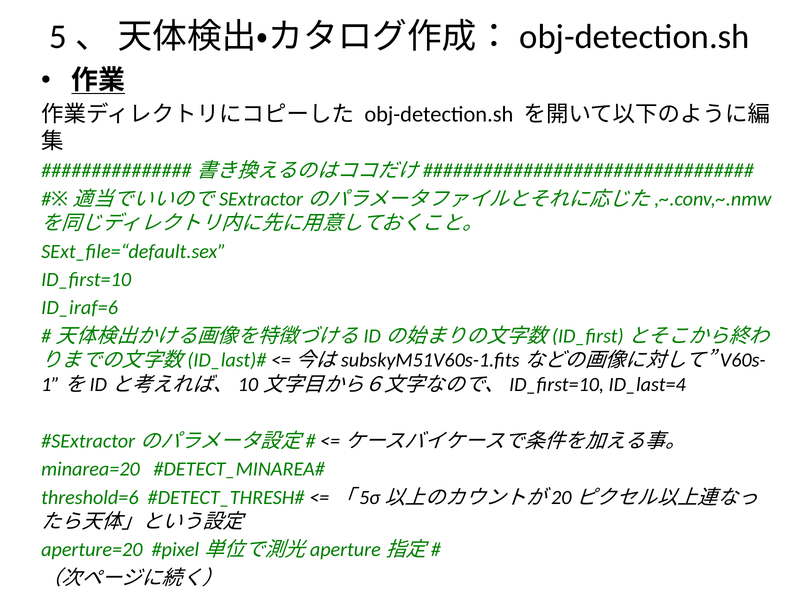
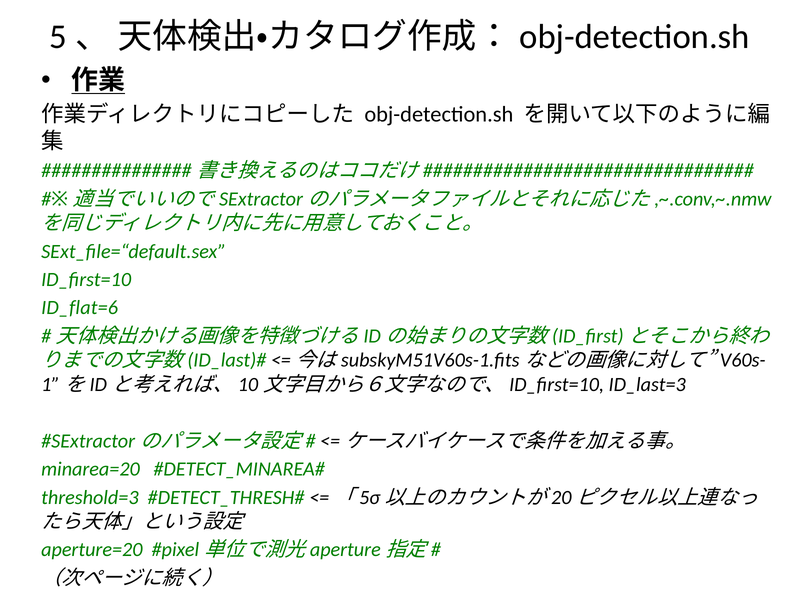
ID_iraf=6: ID_iraf=6 -> ID_flat=6 (80, 308)
ID_last=4: ID_last=4 -> ID_last=3 (647, 385)
threshold=6: threshold=6 -> threshold=3 (90, 498)
